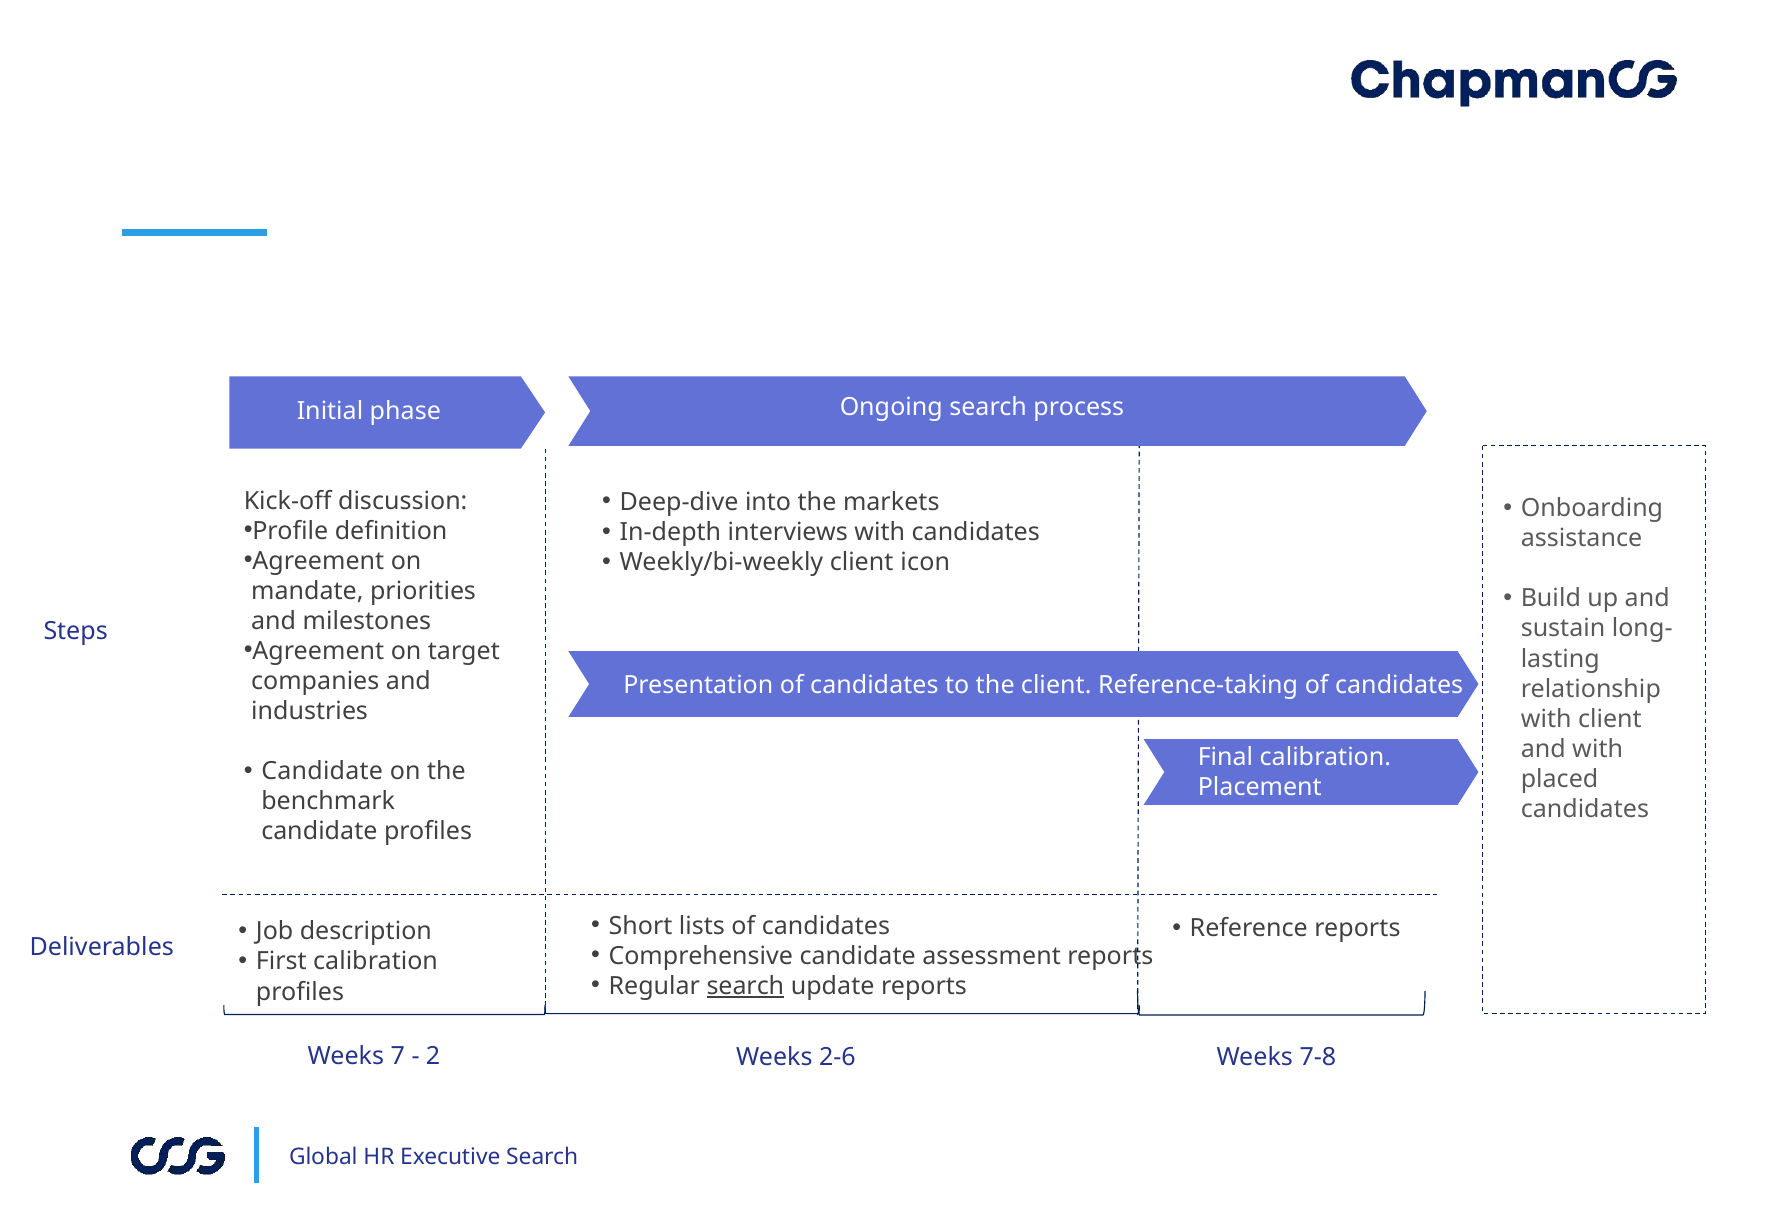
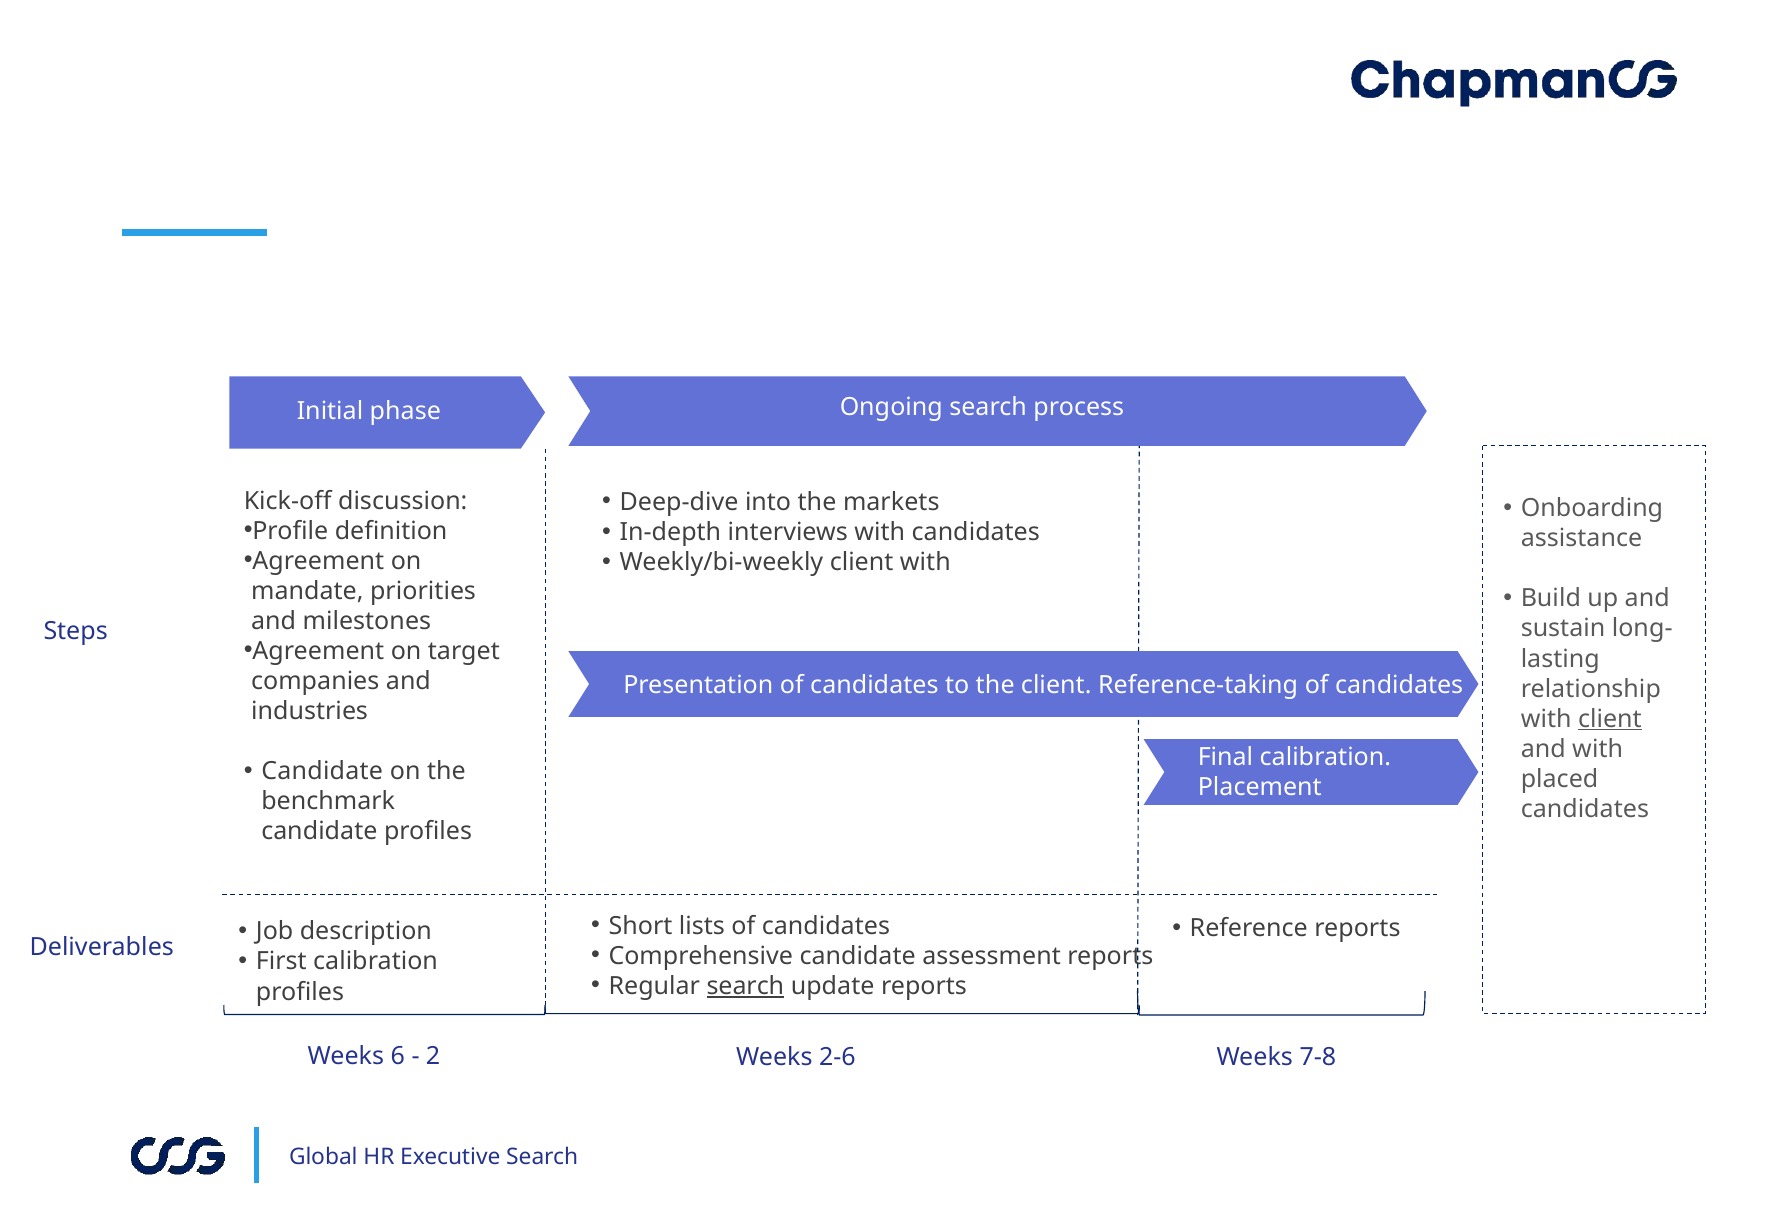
client icon: icon -> with (925, 562)
client underline: none -> present (1610, 719)
7: 7 -> 6 (398, 1056)
